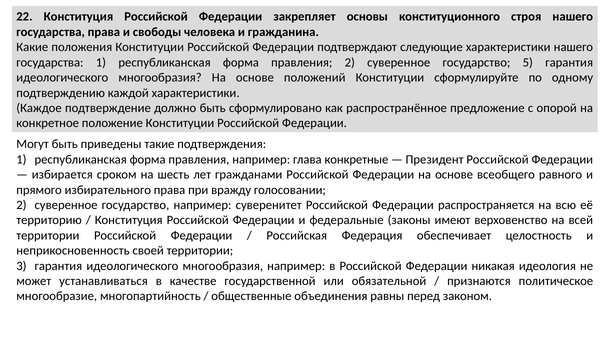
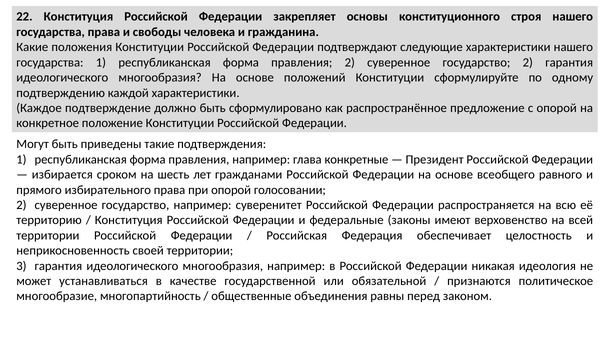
государство 5: 5 -> 2 (528, 62)
при вражду: вражду -> опорой (231, 190)
